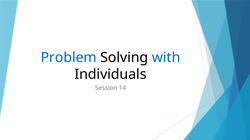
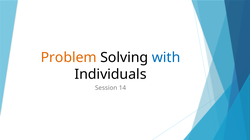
Problem colour: blue -> orange (69, 58)
